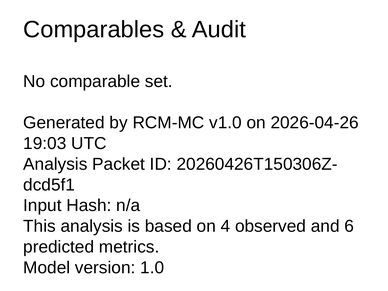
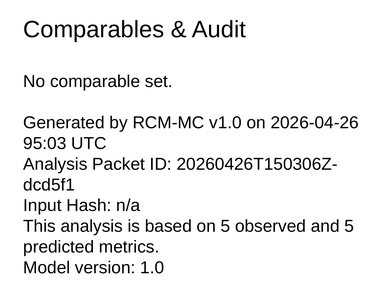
19:03: 19:03 -> 95:03 (45, 143)
on 4: 4 -> 5 (225, 226)
and 6: 6 -> 5 (349, 226)
